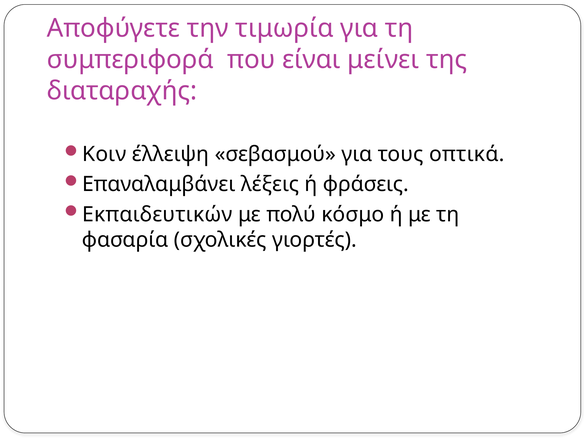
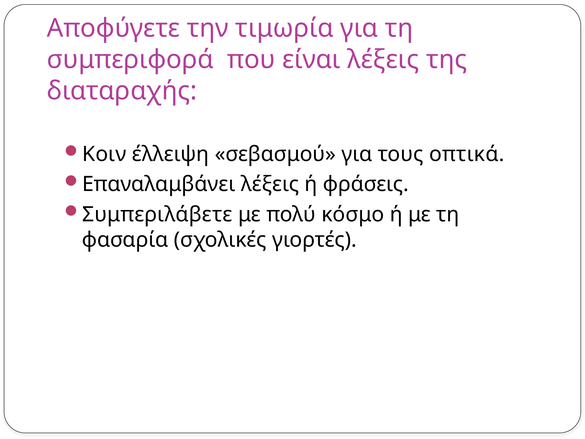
είναι μείνει: μείνει -> λέξεις (383, 60)
Εκπαιδευτικών: Εκπαιδευτικών -> Συμπεριλάβετε (157, 214)
